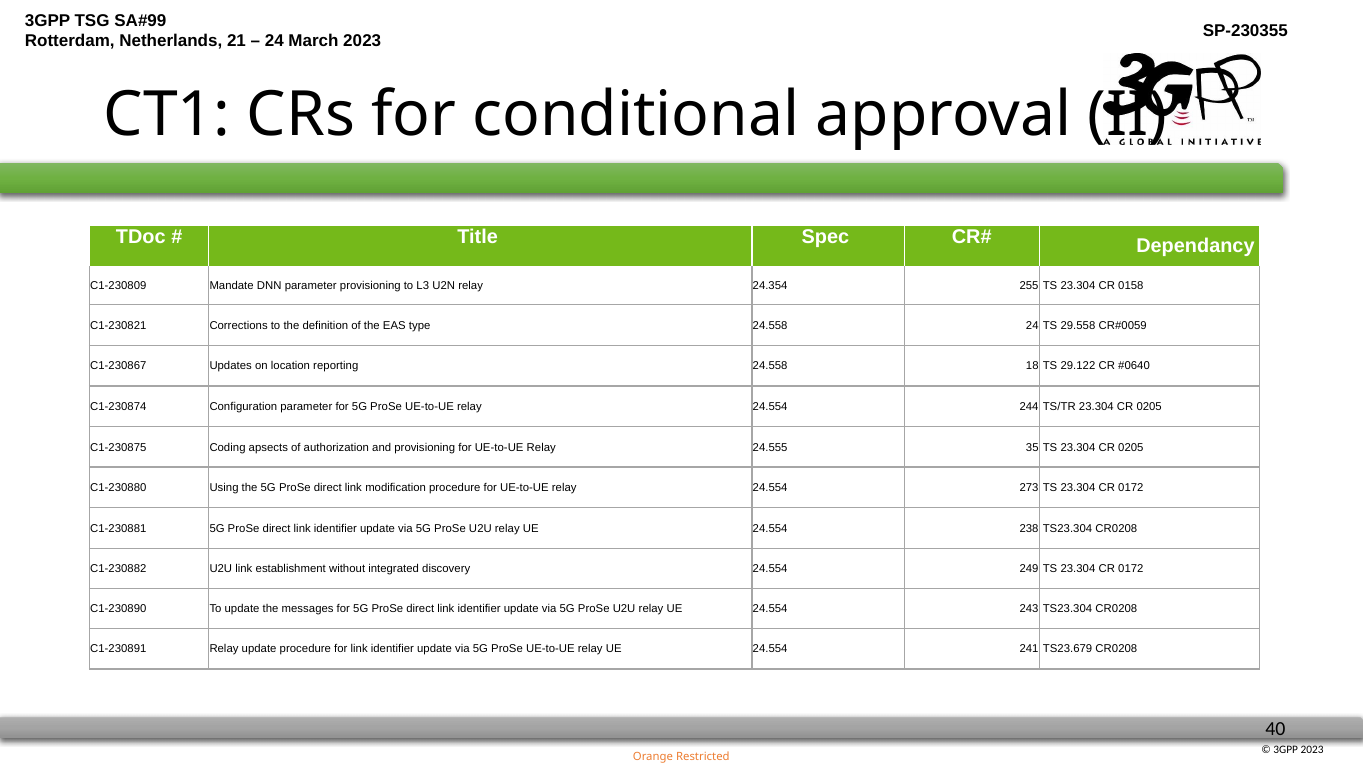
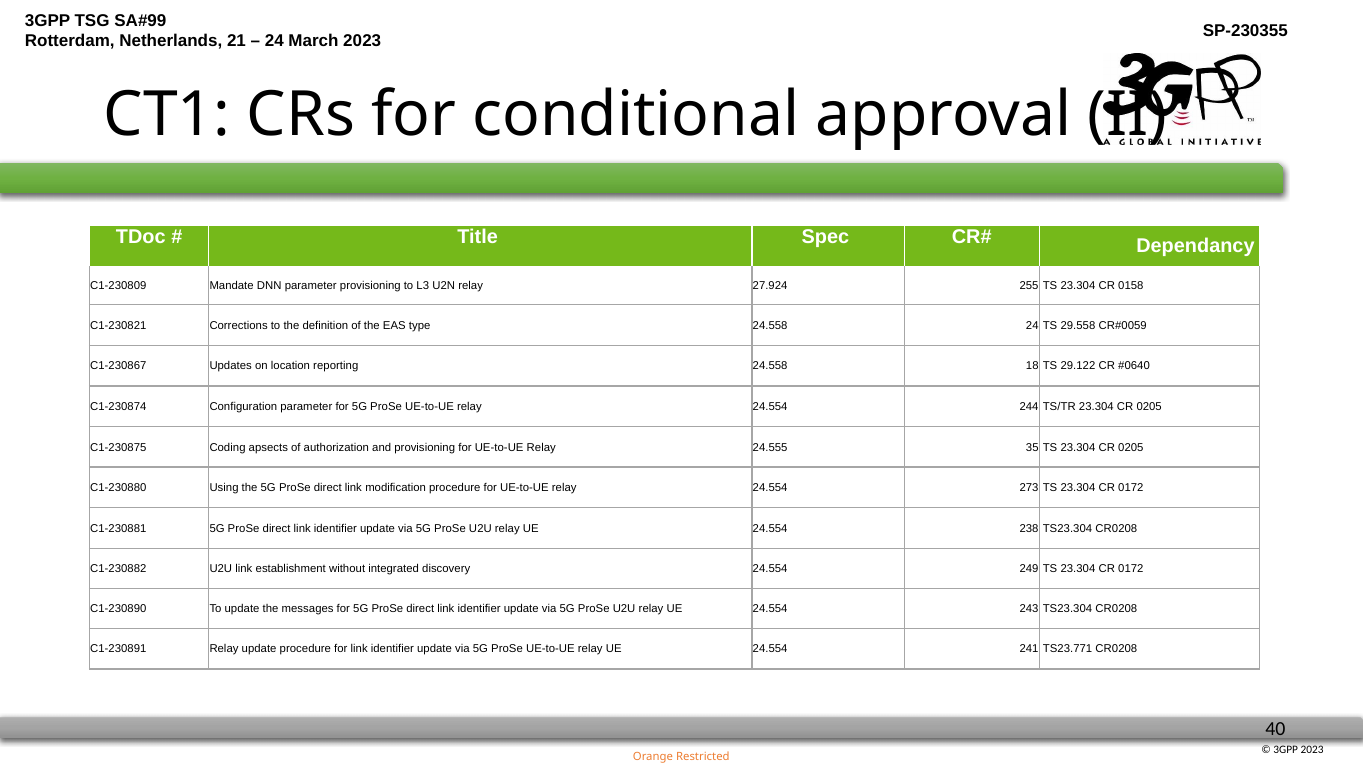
24.354: 24.354 -> 27.924 (770, 286)
TS23.679: TS23.679 -> TS23.771 (1068, 649)
